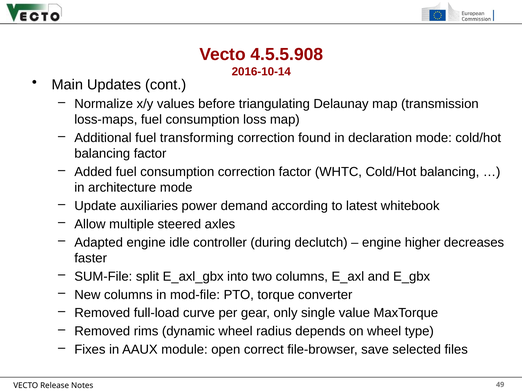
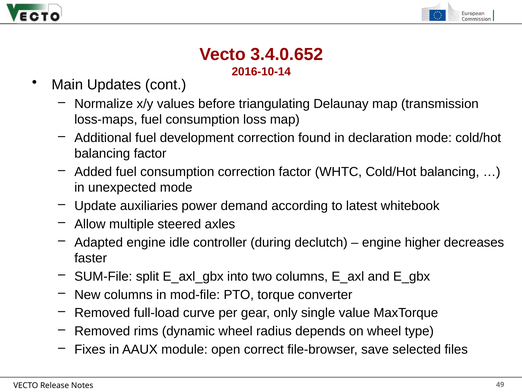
4.5.5.908: 4.5.5.908 -> 3.4.0.652 (287, 54)
transforming: transforming -> development (197, 138)
architecture: architecture -> unexpected (122, 187)
